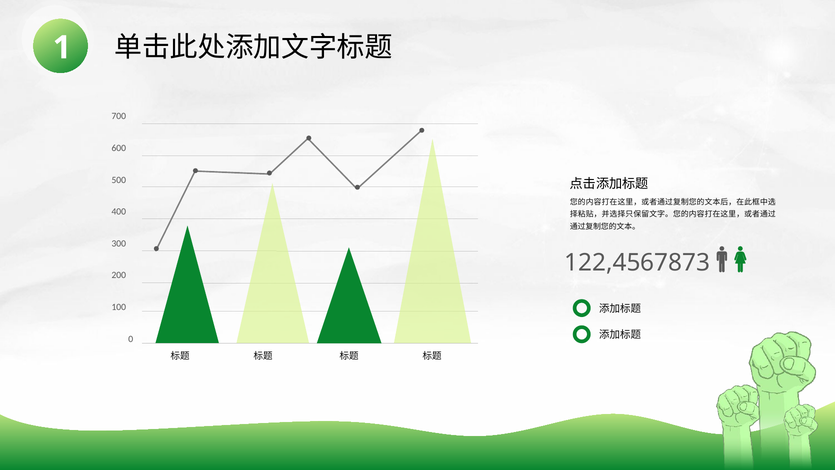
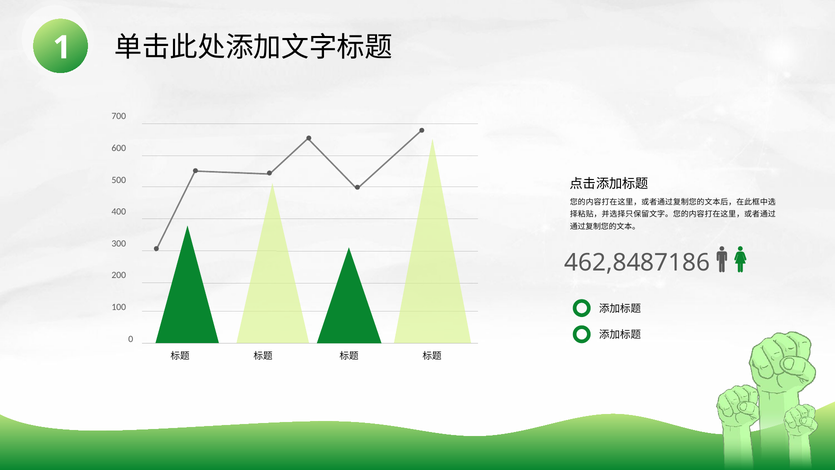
122,4567873: 122,4567873 -> 462,8487186 (637, 262)
